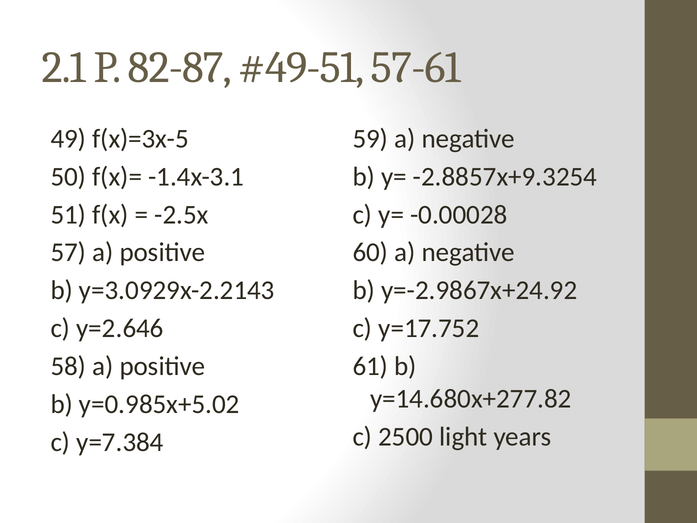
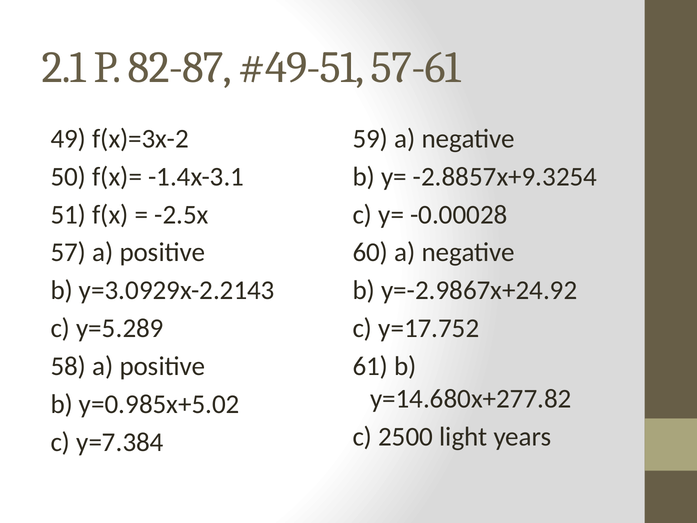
f(x)=3x-5: f(x)=3x-5 -> f(x)=3x-2 (141, 139)
y=2.646: y=2.646 -> y=5.289 (120, 328)
